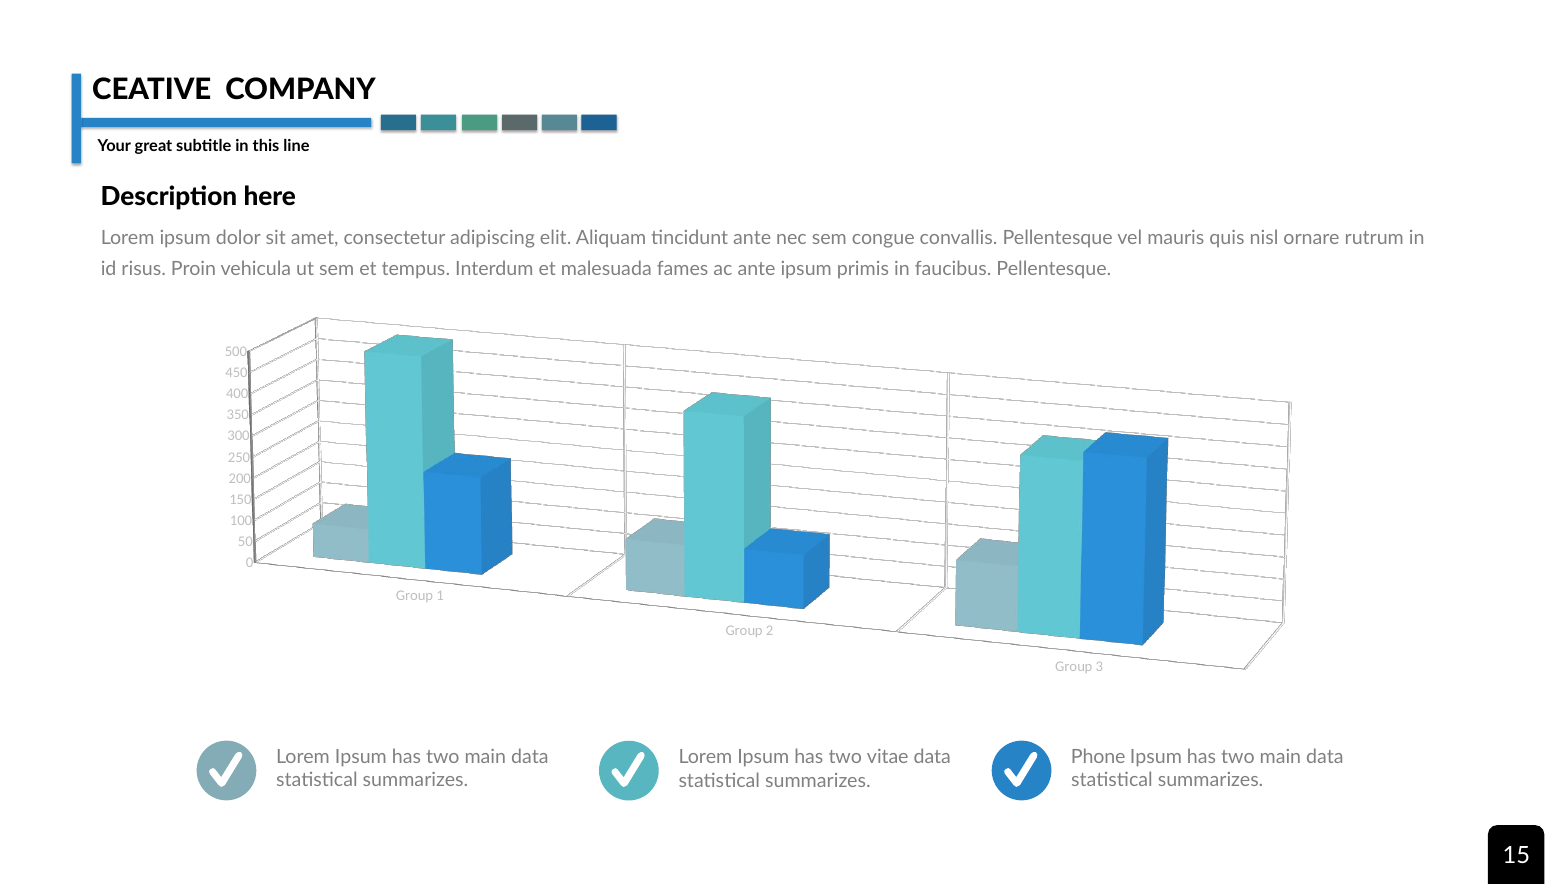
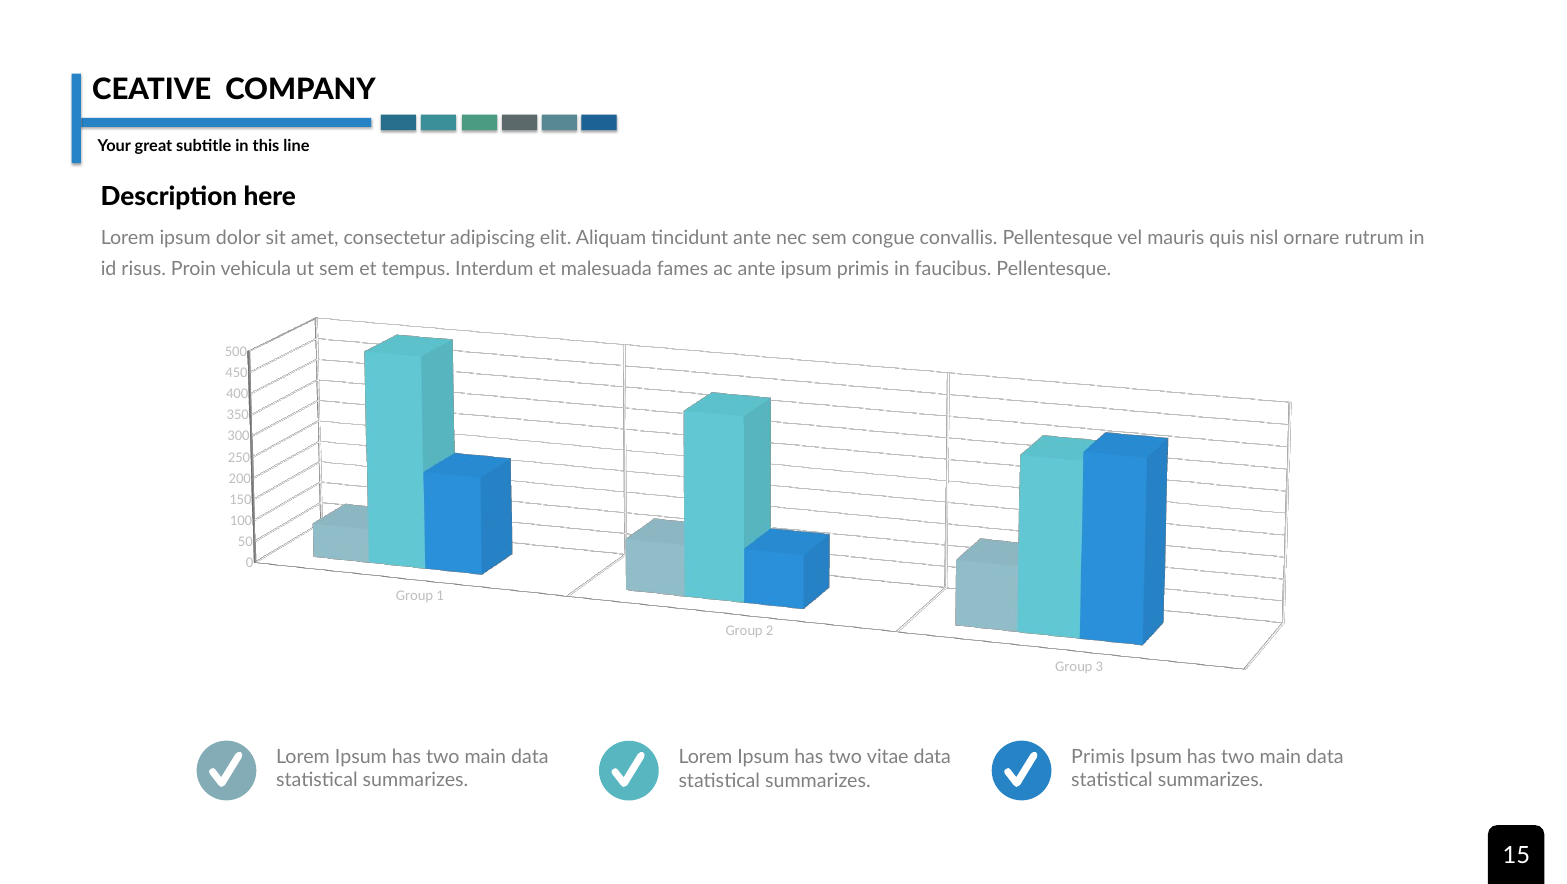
Phone: Phone -> Primis (1098, 757)
